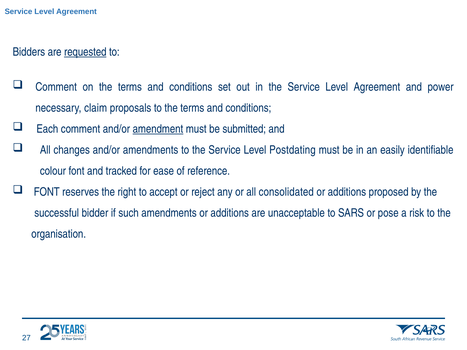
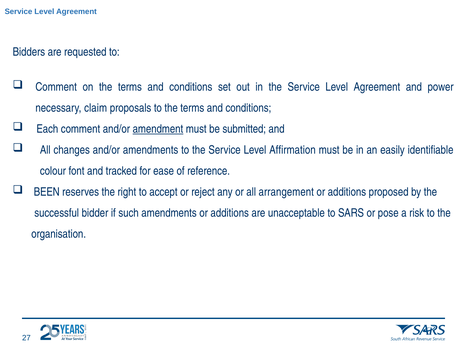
requested underline: present -> none (85, 52)
Postdating: Postdating -> Affirmation (292, 150)
FONT: FONT -> BEEN (47, 192)
consolidated: consolidated -> arrangement (286, 192)
